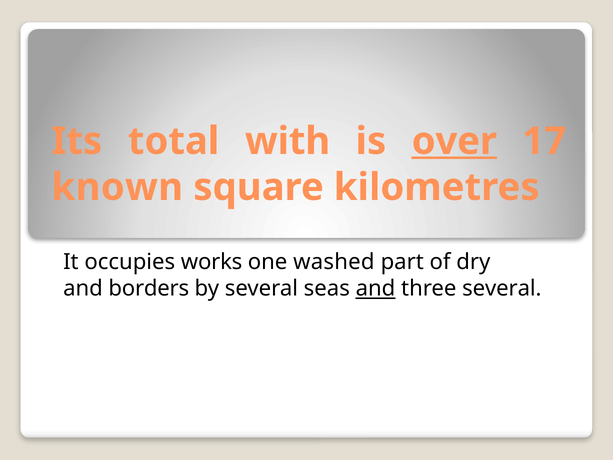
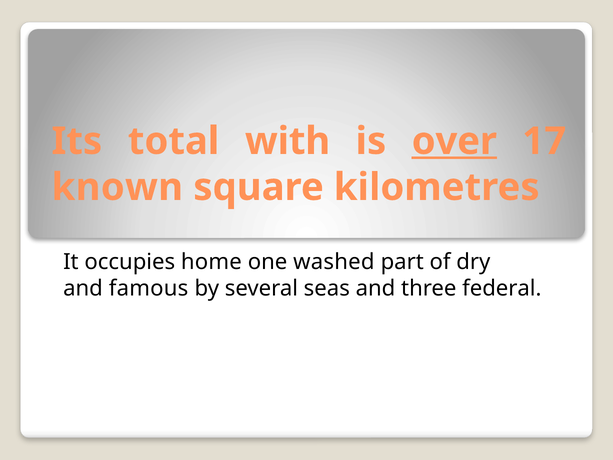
works: works -> home (211, 262)
borders: borders -> famous (149, 288)
and underline: present -> none (376, 288)
three several: several -> federal (502, 288)
